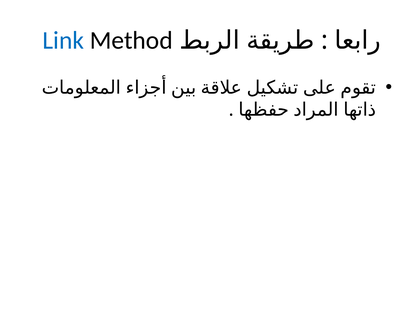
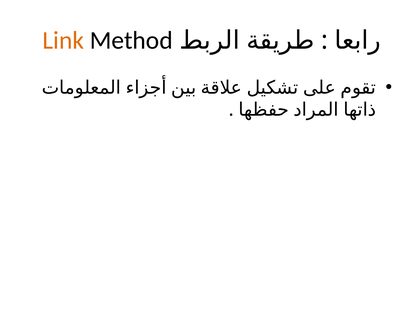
Link colour: blue -> orange (63, 40)
